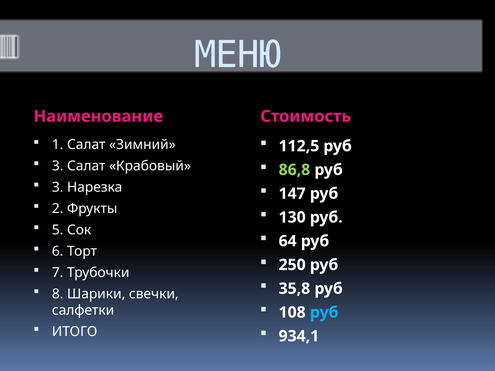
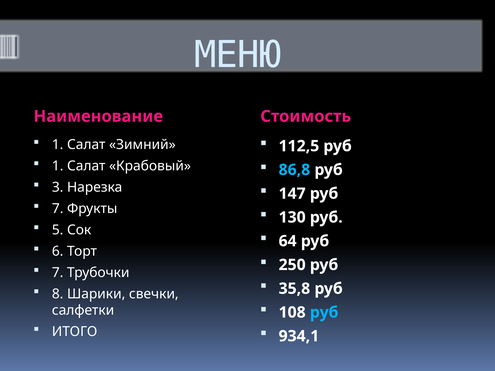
3: 3 -> 1 (58, 166)
86,8 colour: light green -> light blue (294, 170)
2: 2 -> 7 (58, 209)
